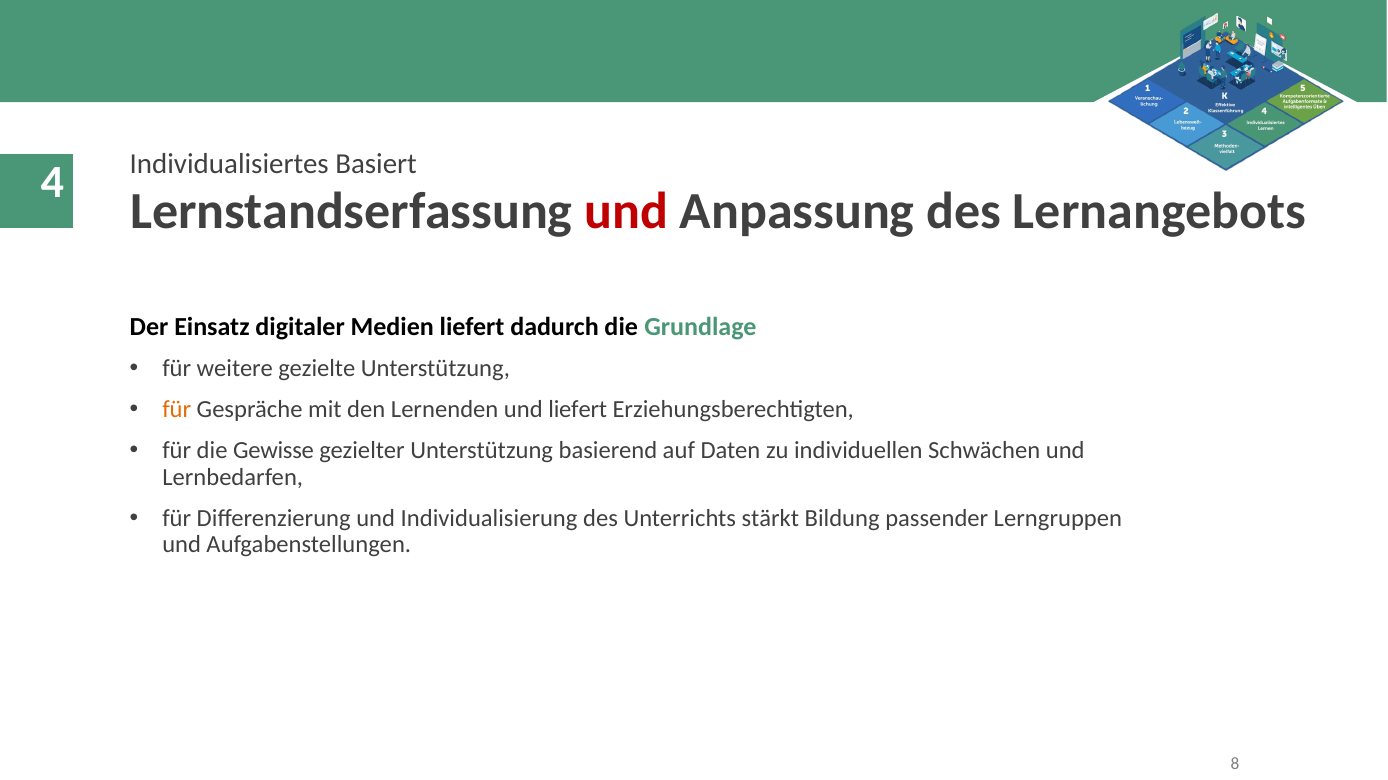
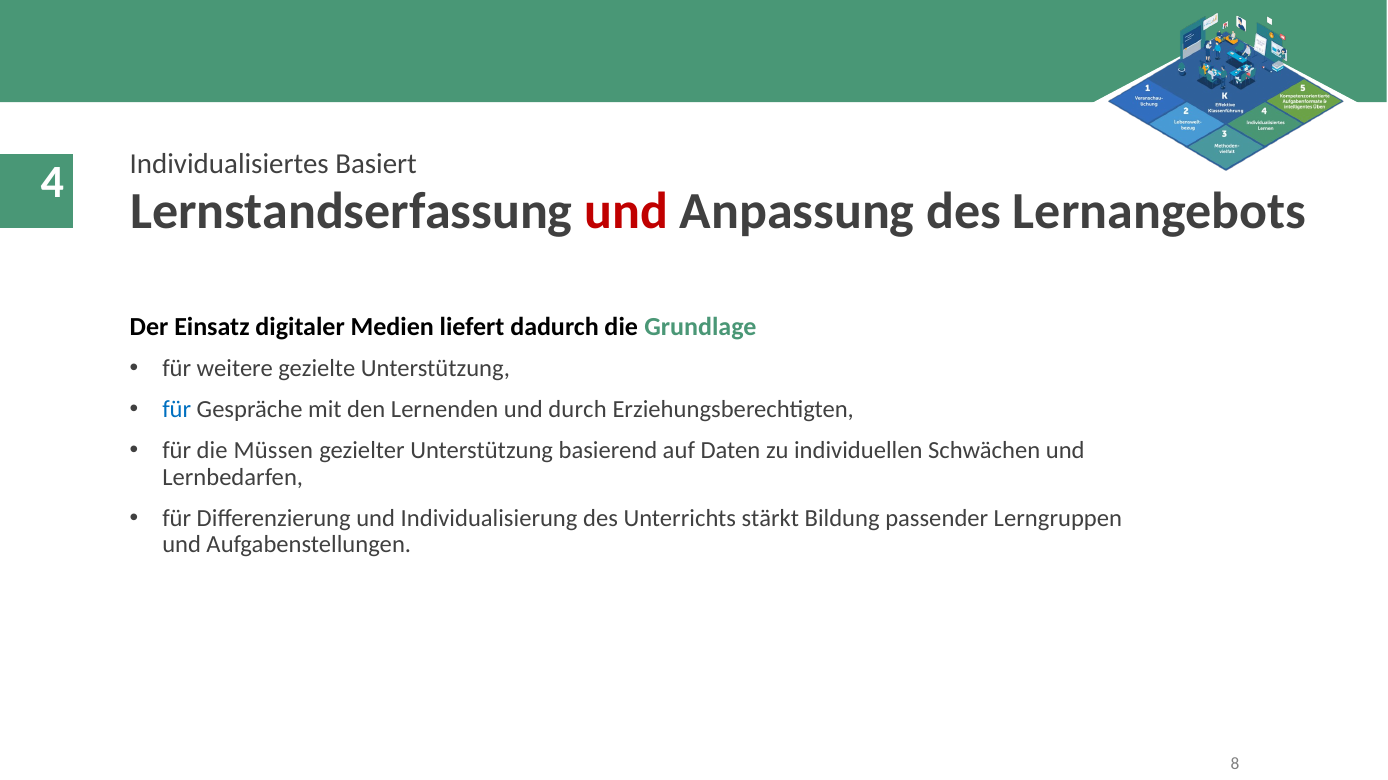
für colour: orange -> blue (177, 410)
und liefert: liefert -> durch (578, 410)
Gewisse: Gewisse -> Müssen (273, 451)
